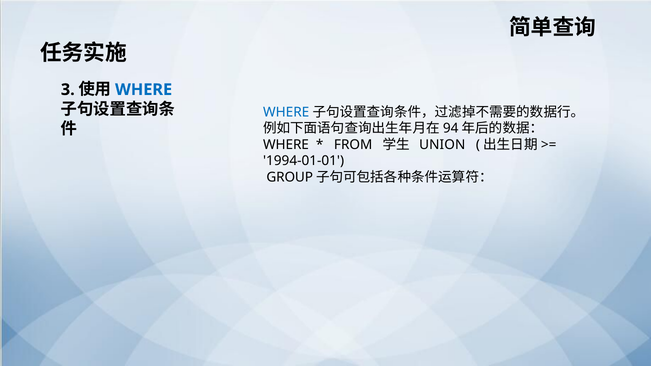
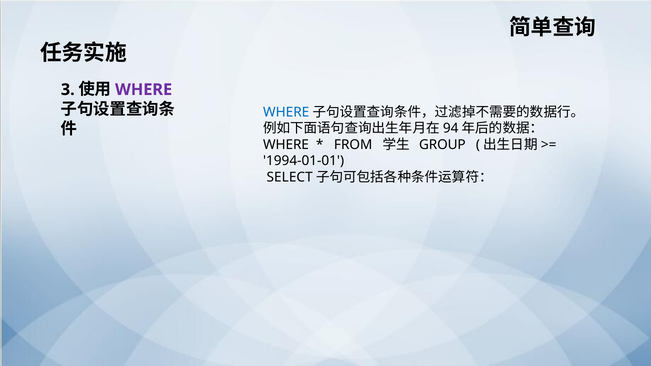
WHERE colour: blue -> purple (144, 90)
UNION: UNION -> GROUP (442, 145)
GROUP: GROUP -> SELECT (290, 177)
